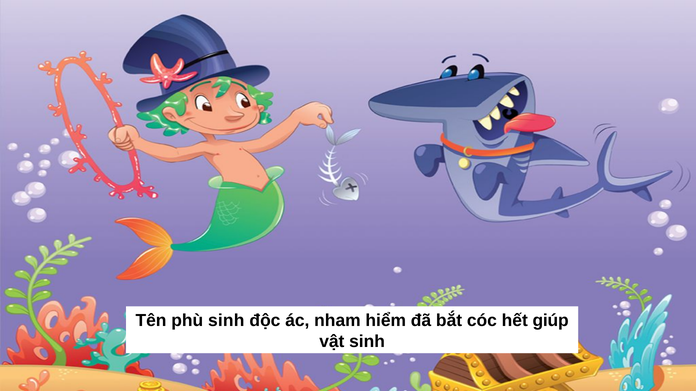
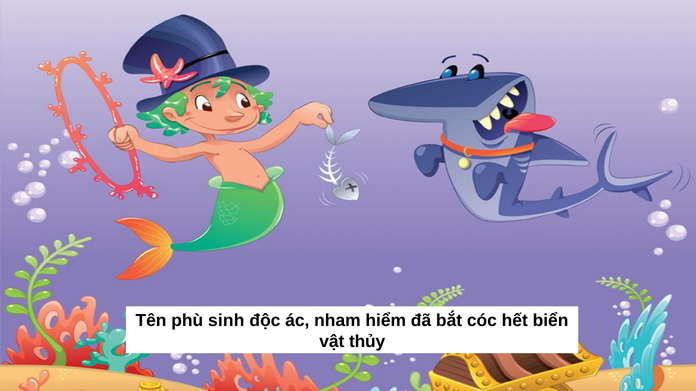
giúp: giúp -> biển (551, 321)
vật sinh: sinh -> thủy (367, 342)
